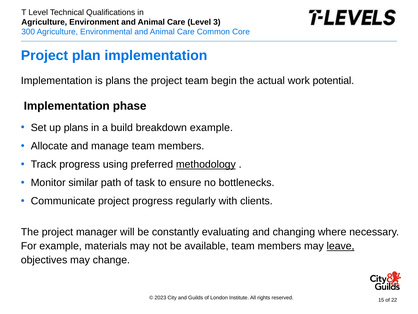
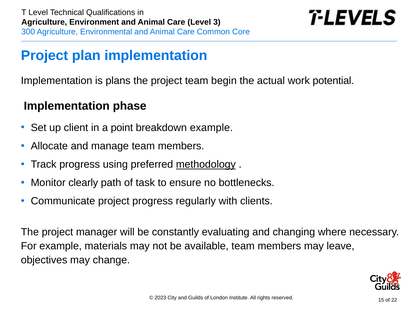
up plans: plans -> client (76, 128)
build: build -> point (122, 128)
similar: similar -> clearly (83, 183)
leave underline: present -> none (341, 246)
